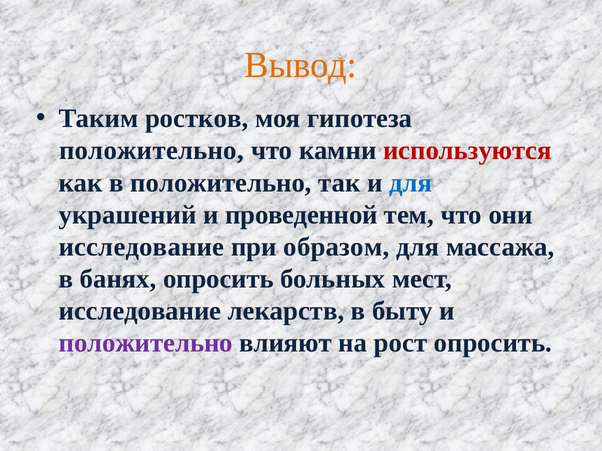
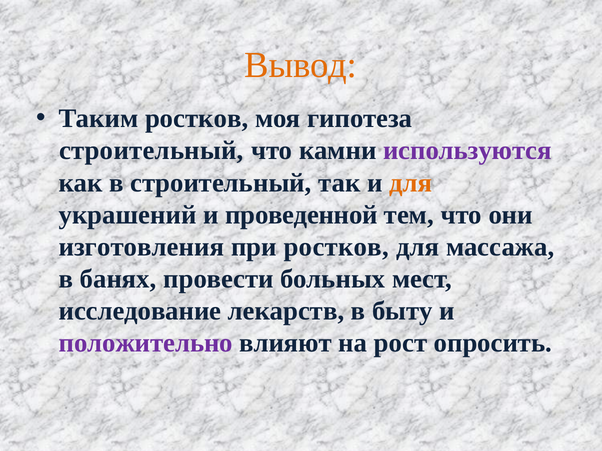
положительно: положительно -> строительный (151, 151)
используются colour: red -> purple (467, 151)
в положительно: положительно -> строительный (221, 183)
для colour: blue -> orange (411, 183)
исследование: исследование -> изготовления (141, 247)
при образом: образом -> ростков (336, 247)
банях опросить: опросить -> провести (218, 279)
